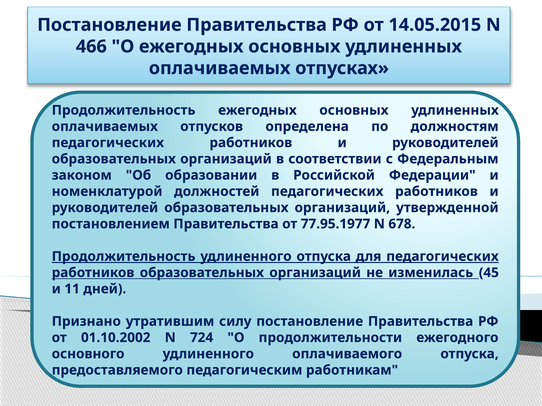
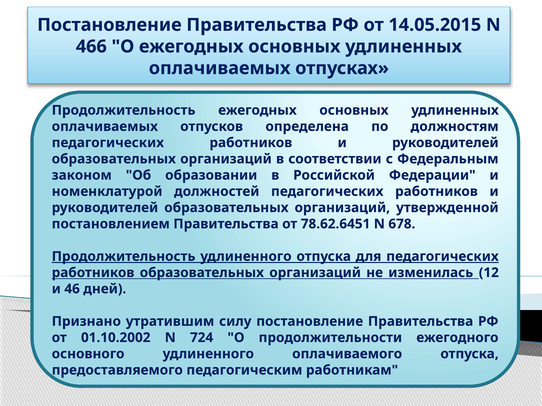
77.95.1977: 77.95.1977 -> 78.62.6451 (336, 224)
45: 45 -> 12 (489, 273)
11: 11 -> 46 (72, 289)
